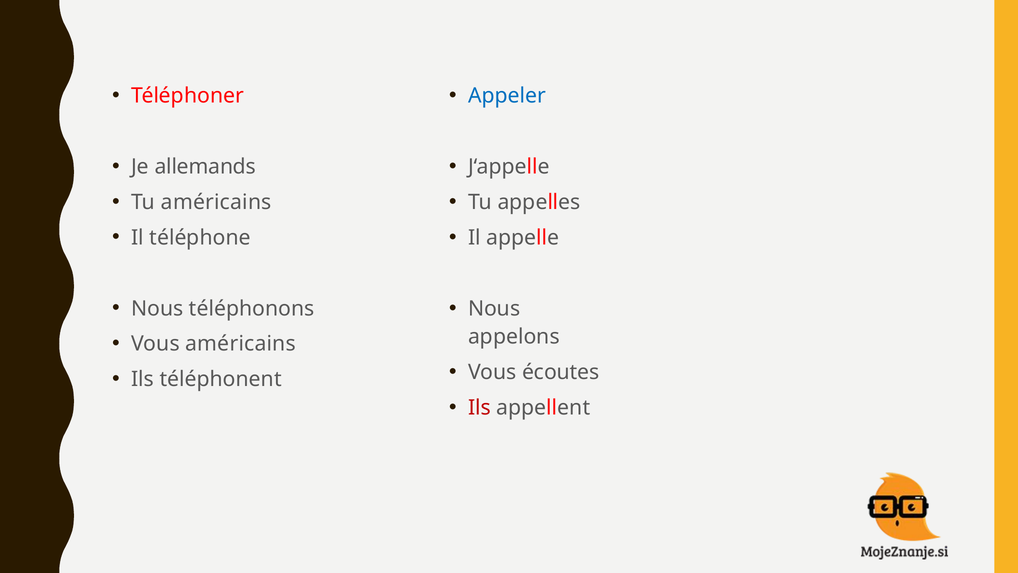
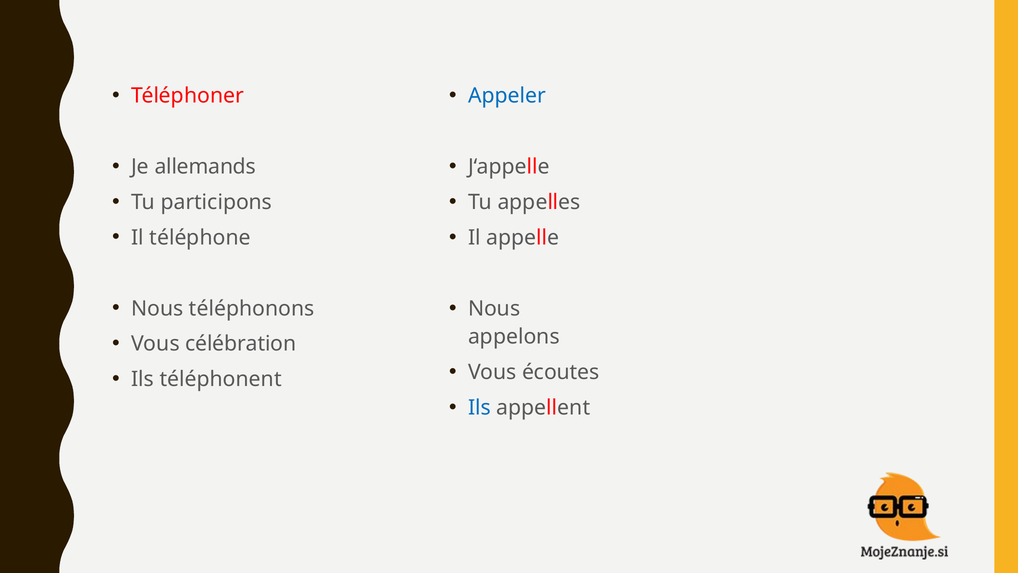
Tu américains: américains -> participons (216, 202)
Vous américains: américains -> célébration (241, 344)
Ils colour: red -> blue (480, 407)
